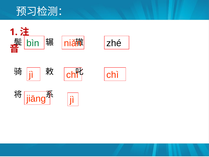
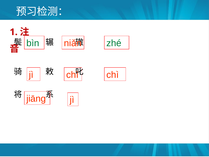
zhé colour: black -> green (114, 43)
